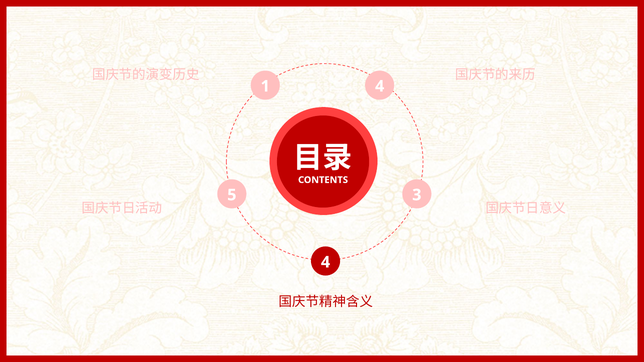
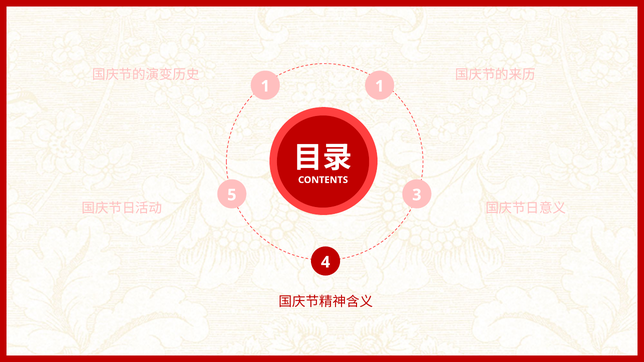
1 4: 4 -> 1 (380, 86)
